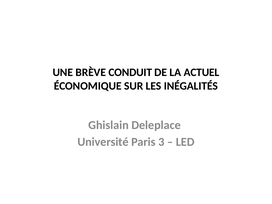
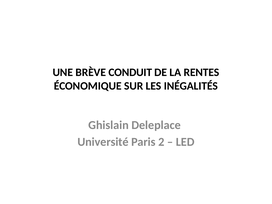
ACTUEL: ACTUEL -> RENTES (202, 72)
3: 3 -> 2 (161, 142)
